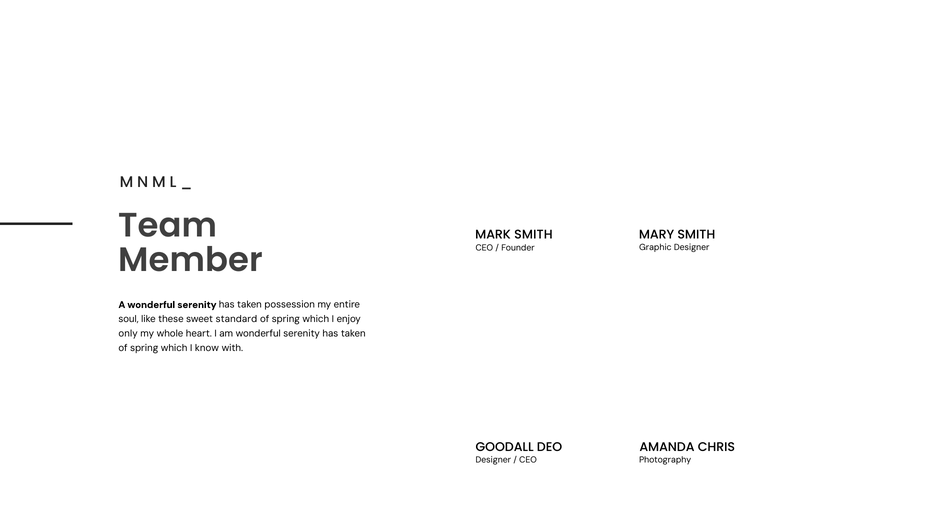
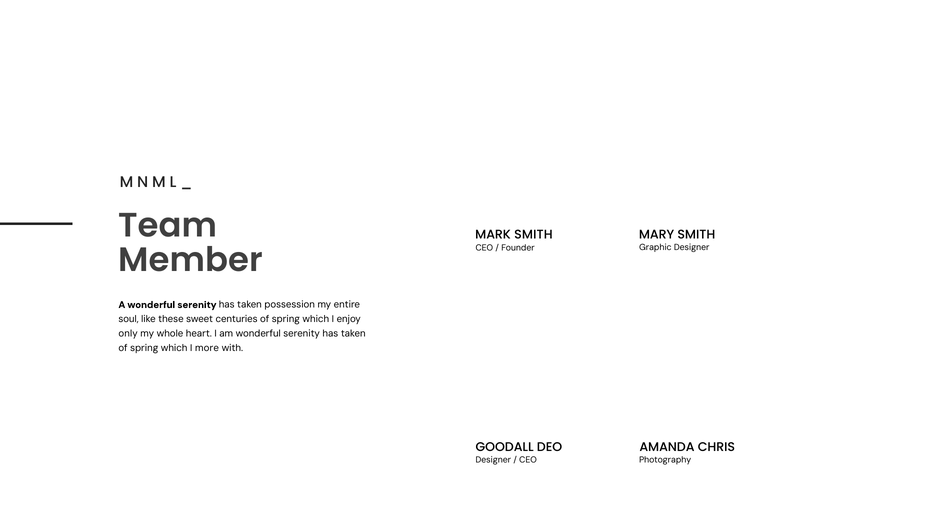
standard: standard -> centuries (237, 319)
know: know -> more (207, 348)
